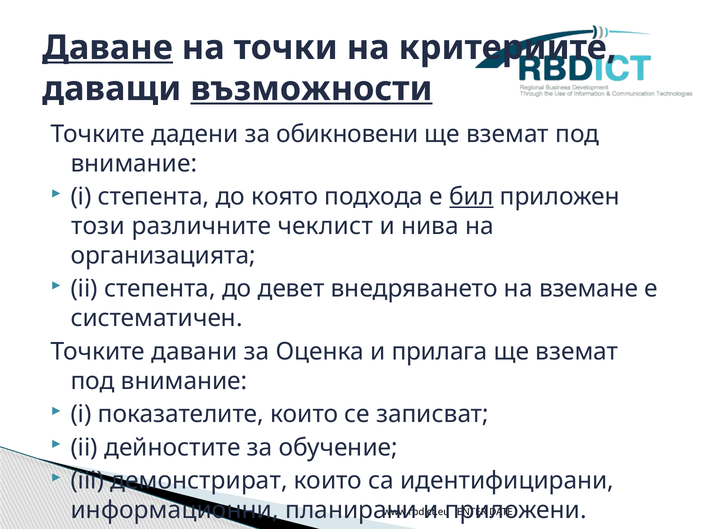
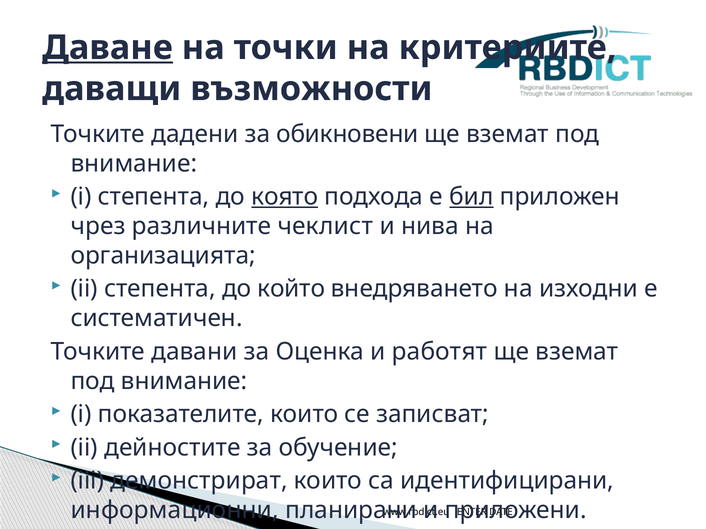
възможности underline: present -> none (311, 89)
която underline: none -> present (285, 197)
този: този -> чрез (98, 226)
девет: девет -> който (291, 289)
вземане: вземане -> изходни (588, 289)
прилага: прилага -> работят (439, 352)
